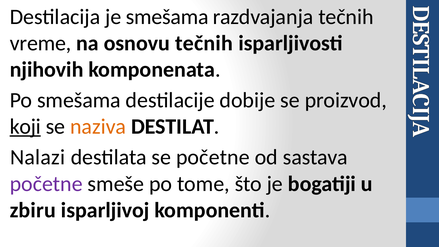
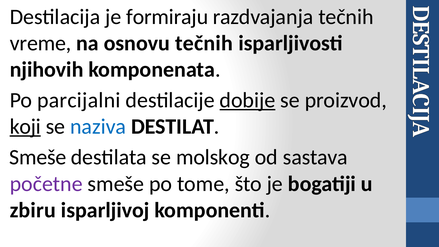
je smešama: smešama -> formiraju (167, 17)
Po smešama: smešama -> parcijalni (79, 100)
dobije underline: none -> present (247, 100)
naziva colour: orange -> blue (98, 127)
Nalazi: Nalazi -> Smeše (38, 157)
se početne: početne -> molskog (213, 157)
